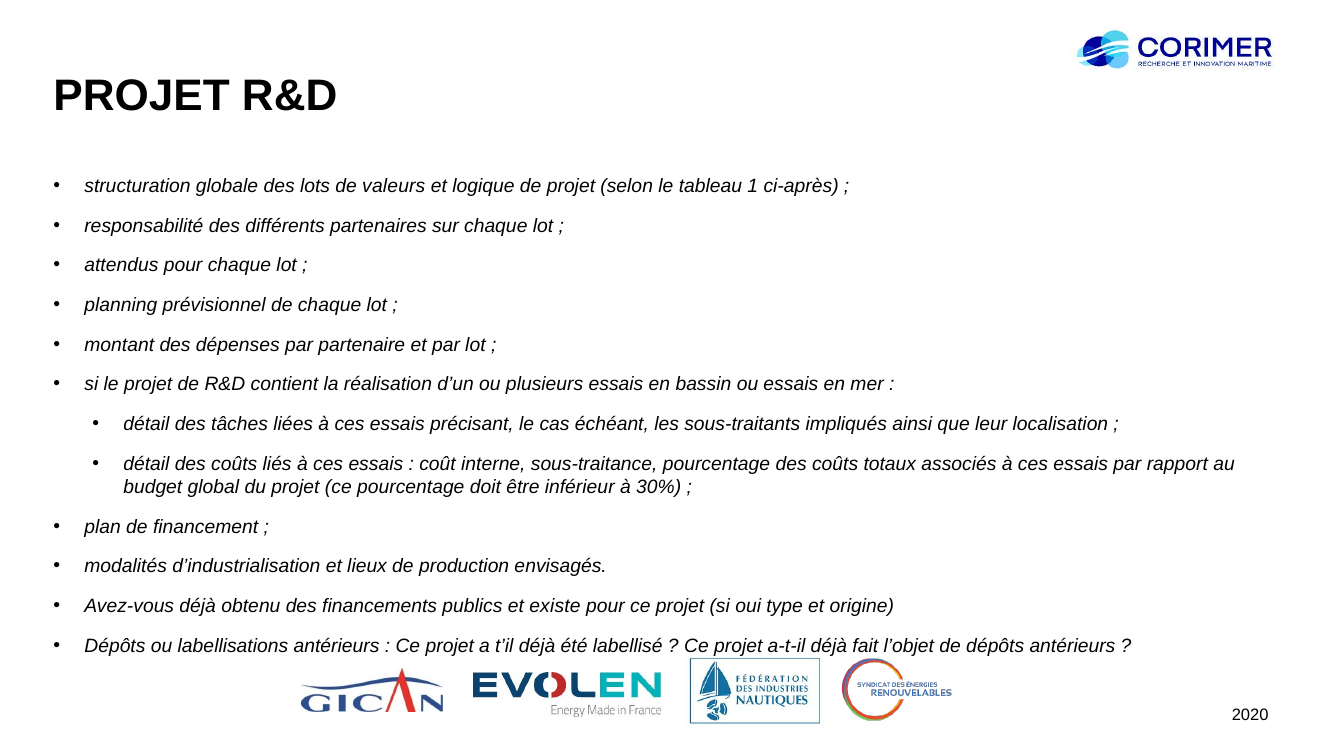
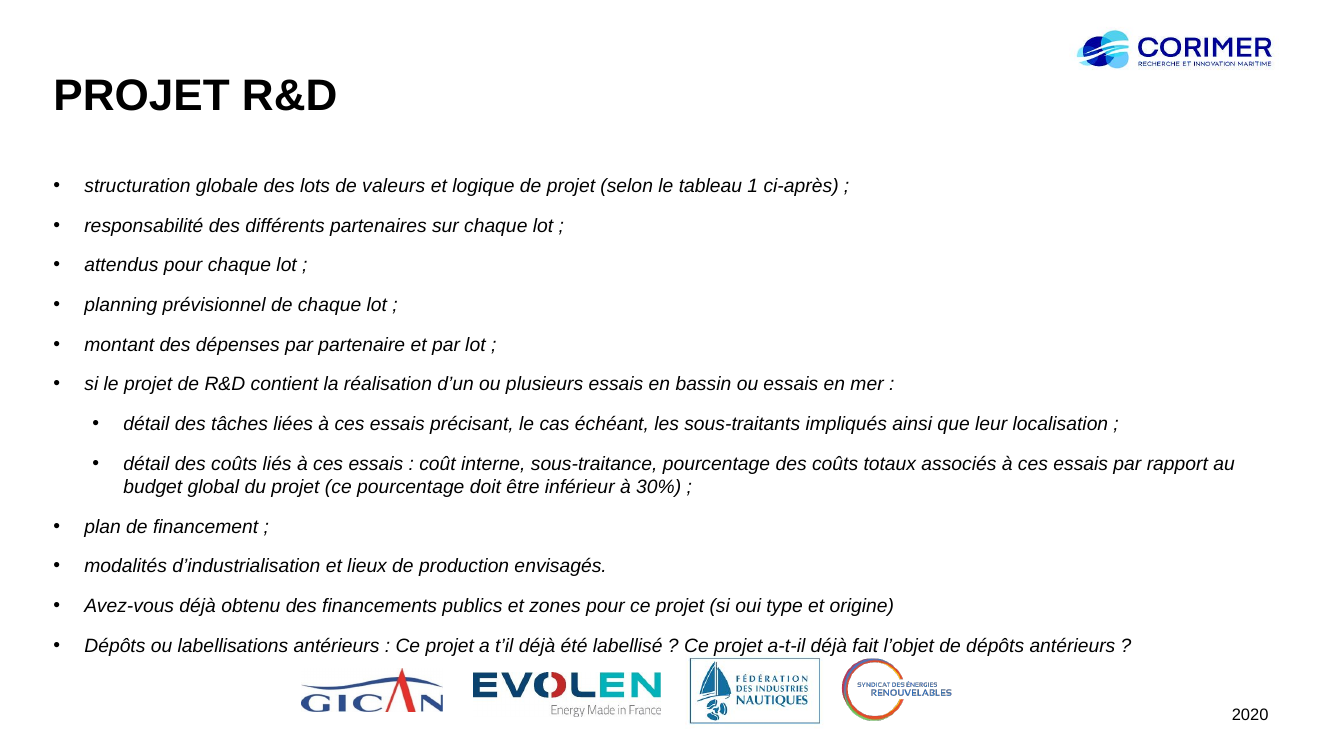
existe: existe -> zones (555, 606)
